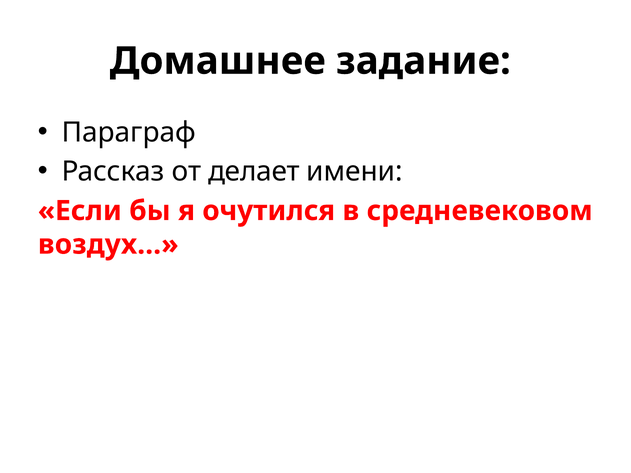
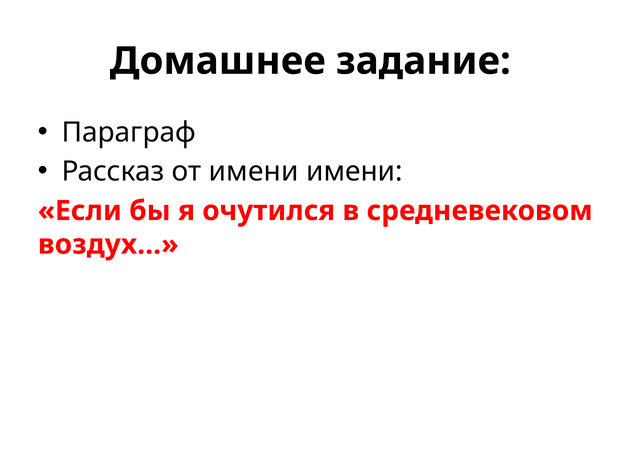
от делает: делает -> имени (254, 172)
